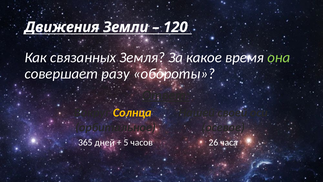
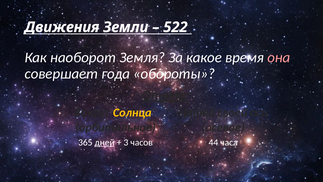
120: 120 -> 522 (175, 27)
связанных: связанных -> наоборот (83, 57)
она colour: light green -> pink (279, 57)
разу: разу -> года (116, 74)
дней underline: none -> present (105, 142)
5: 5 -> 3 (126, 142)
26: 26 -> 44 (213, 142)
